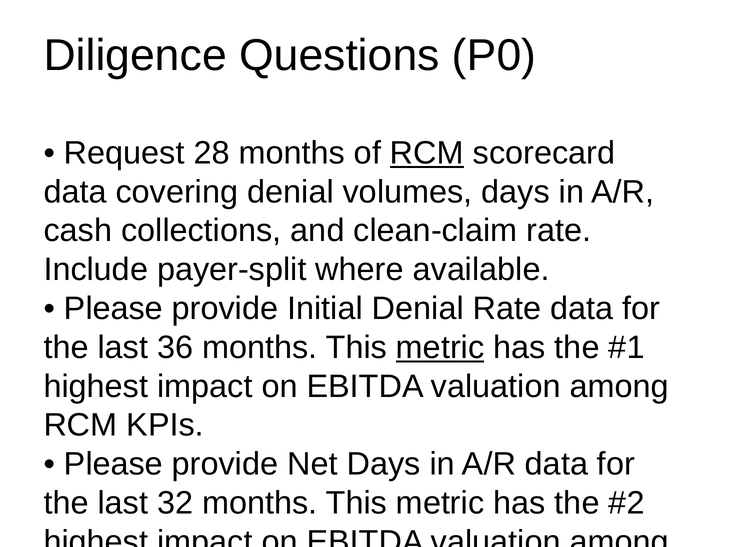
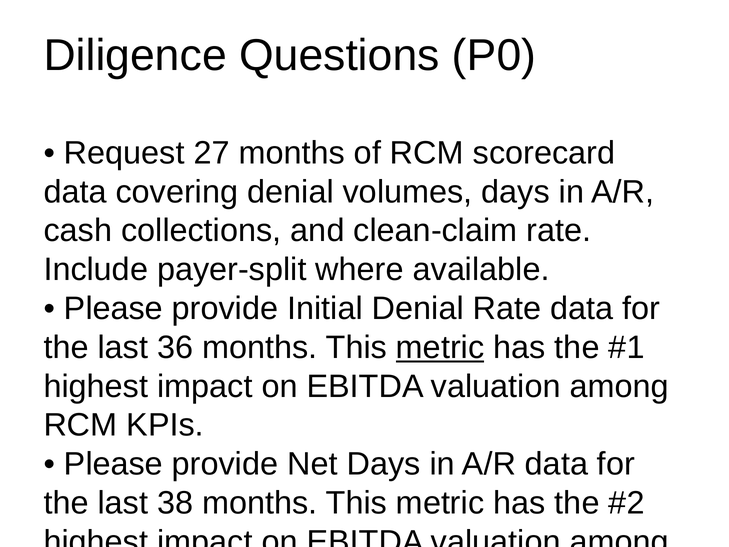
28: 28 -> 27 (212, 153)
RCM underline: present -> none (427, 153)
32: 32 -> 38 (175, 503)
